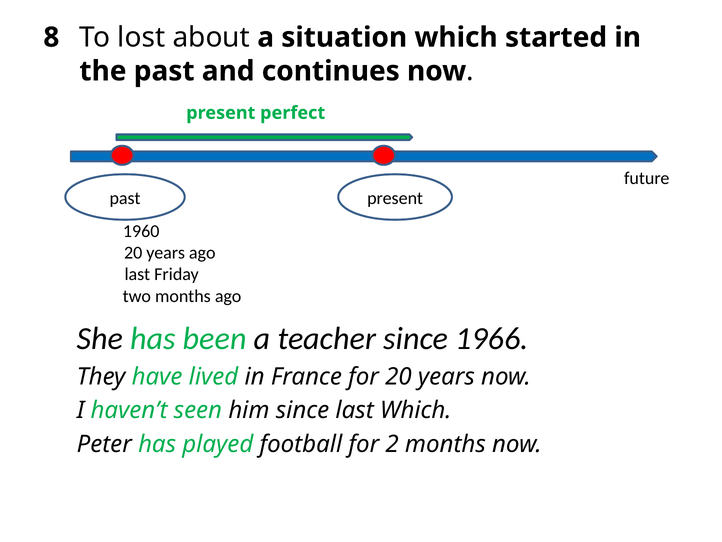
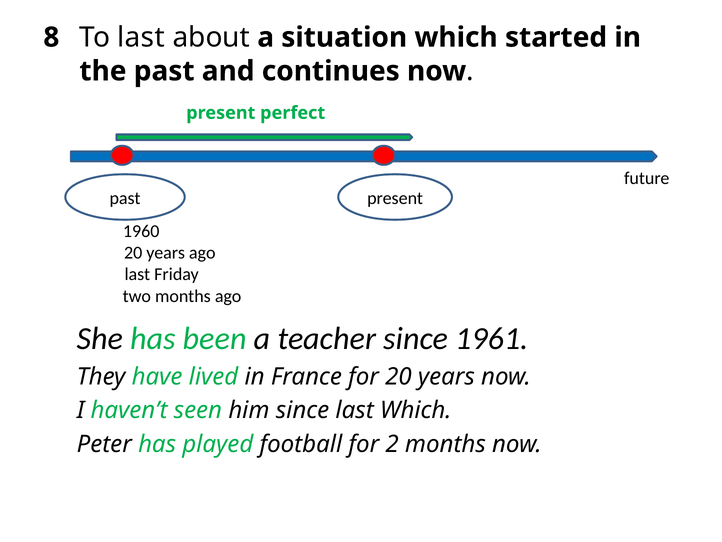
To lost: lost -> last (141, 37)
1966: 1966 -> 1961 (492, 338)
